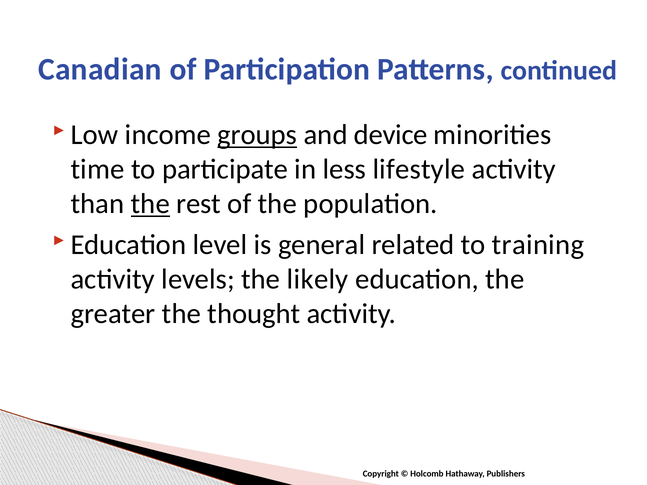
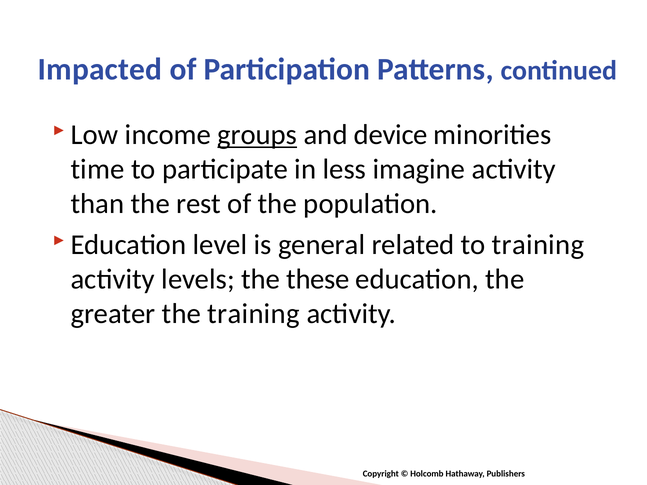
Canadian: Canadian -> Impacted (100, 70)
lifestyle: lifestyle -> imagine (419, 169)
the underline: present -> none (150, 204)
likely: likely -> these (318, 279)
the thought: thought -> training (254, 314)
